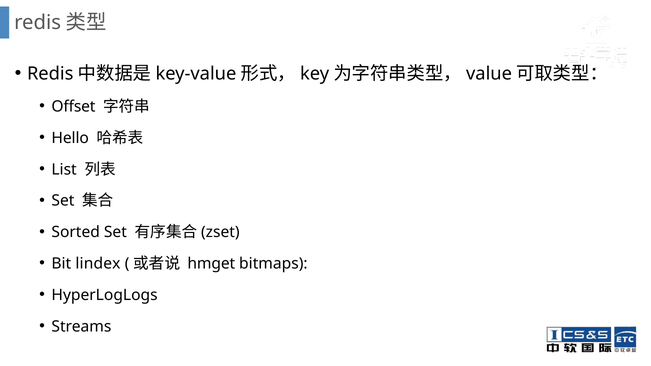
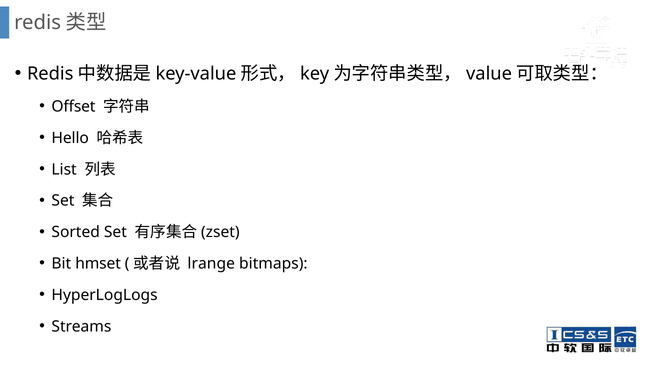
lindex: lindex -> hmset (98, 264)
hmget: hmget -> lrange (211, 264)
